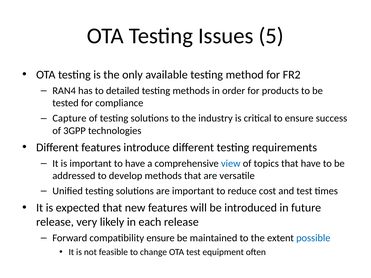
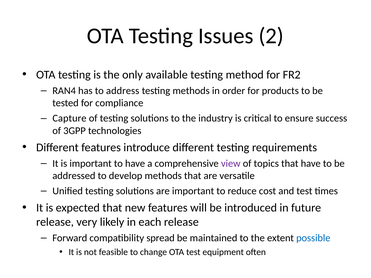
5: 5 -> 2 (271, 36)
detailed: detailed -> address (123, 91)
view colour: blue -> purple (231, 164)
compatibility ensure: ensure -> spread (161, 238)
